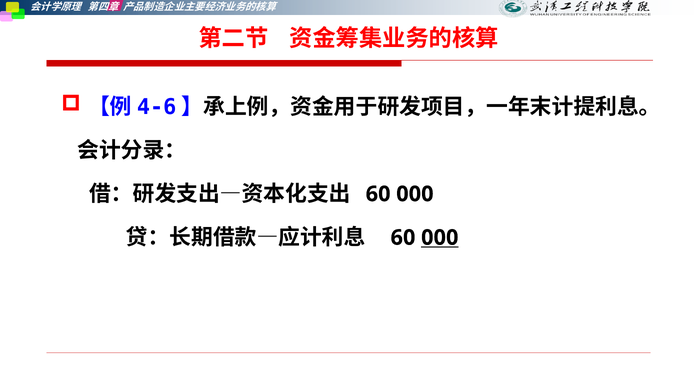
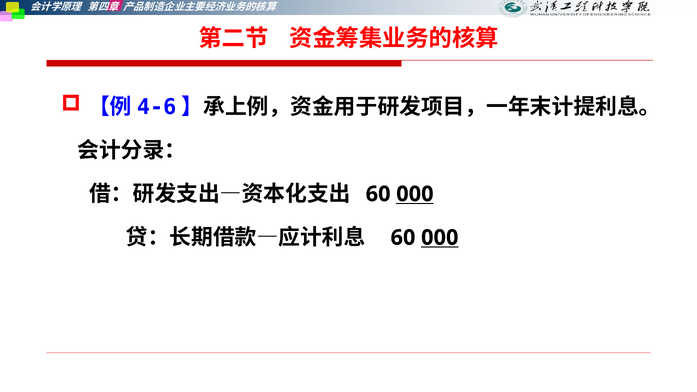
000 underline: none -> present (415, 194)
